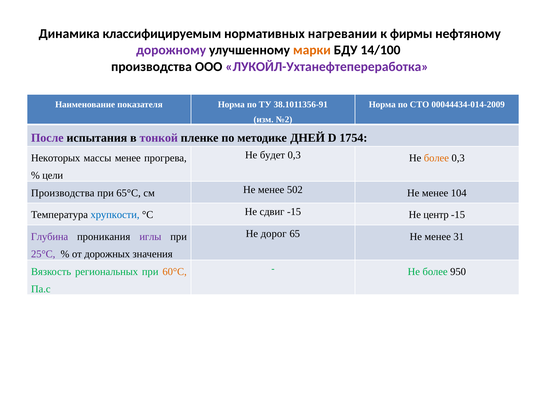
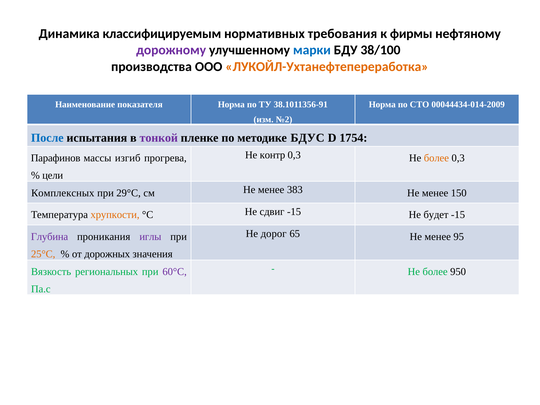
нагревании: нагревании -> требования (343, 34)
марки colour: orange -> blue (312, 50)
14/100: 14/100 -> 38/100 (381, 50)
ЛУКОЙЛ-Ухтанефтепереработка colour: purple -> orange (327, 67)
После colour: purple -> blue (47, 138)
ДНЕЙ: ДНЕЙ -> БДУС (308, 138)
будет: будет -> контр (273, 155)
Некоторых: Некоторых -> Парафинов (56, 158)
массы менее: менее -> изгиб (128, 158)
Производства: Производства -> Комплексных (63, 193)
65°С: 65°С -> 29°С (129, 193)
502: 502 -> 383 (295, 190)
104: 104 -> 150 (459, 193)
хрупкости colour: blue -> orange (115, 215)
центр: центр -> будет (436, 215)
31: 31 -> 95 (459, 237)
25°С colour: purple -> orange (43, 254)
60°С colour: orange -> purple (175, 272)
